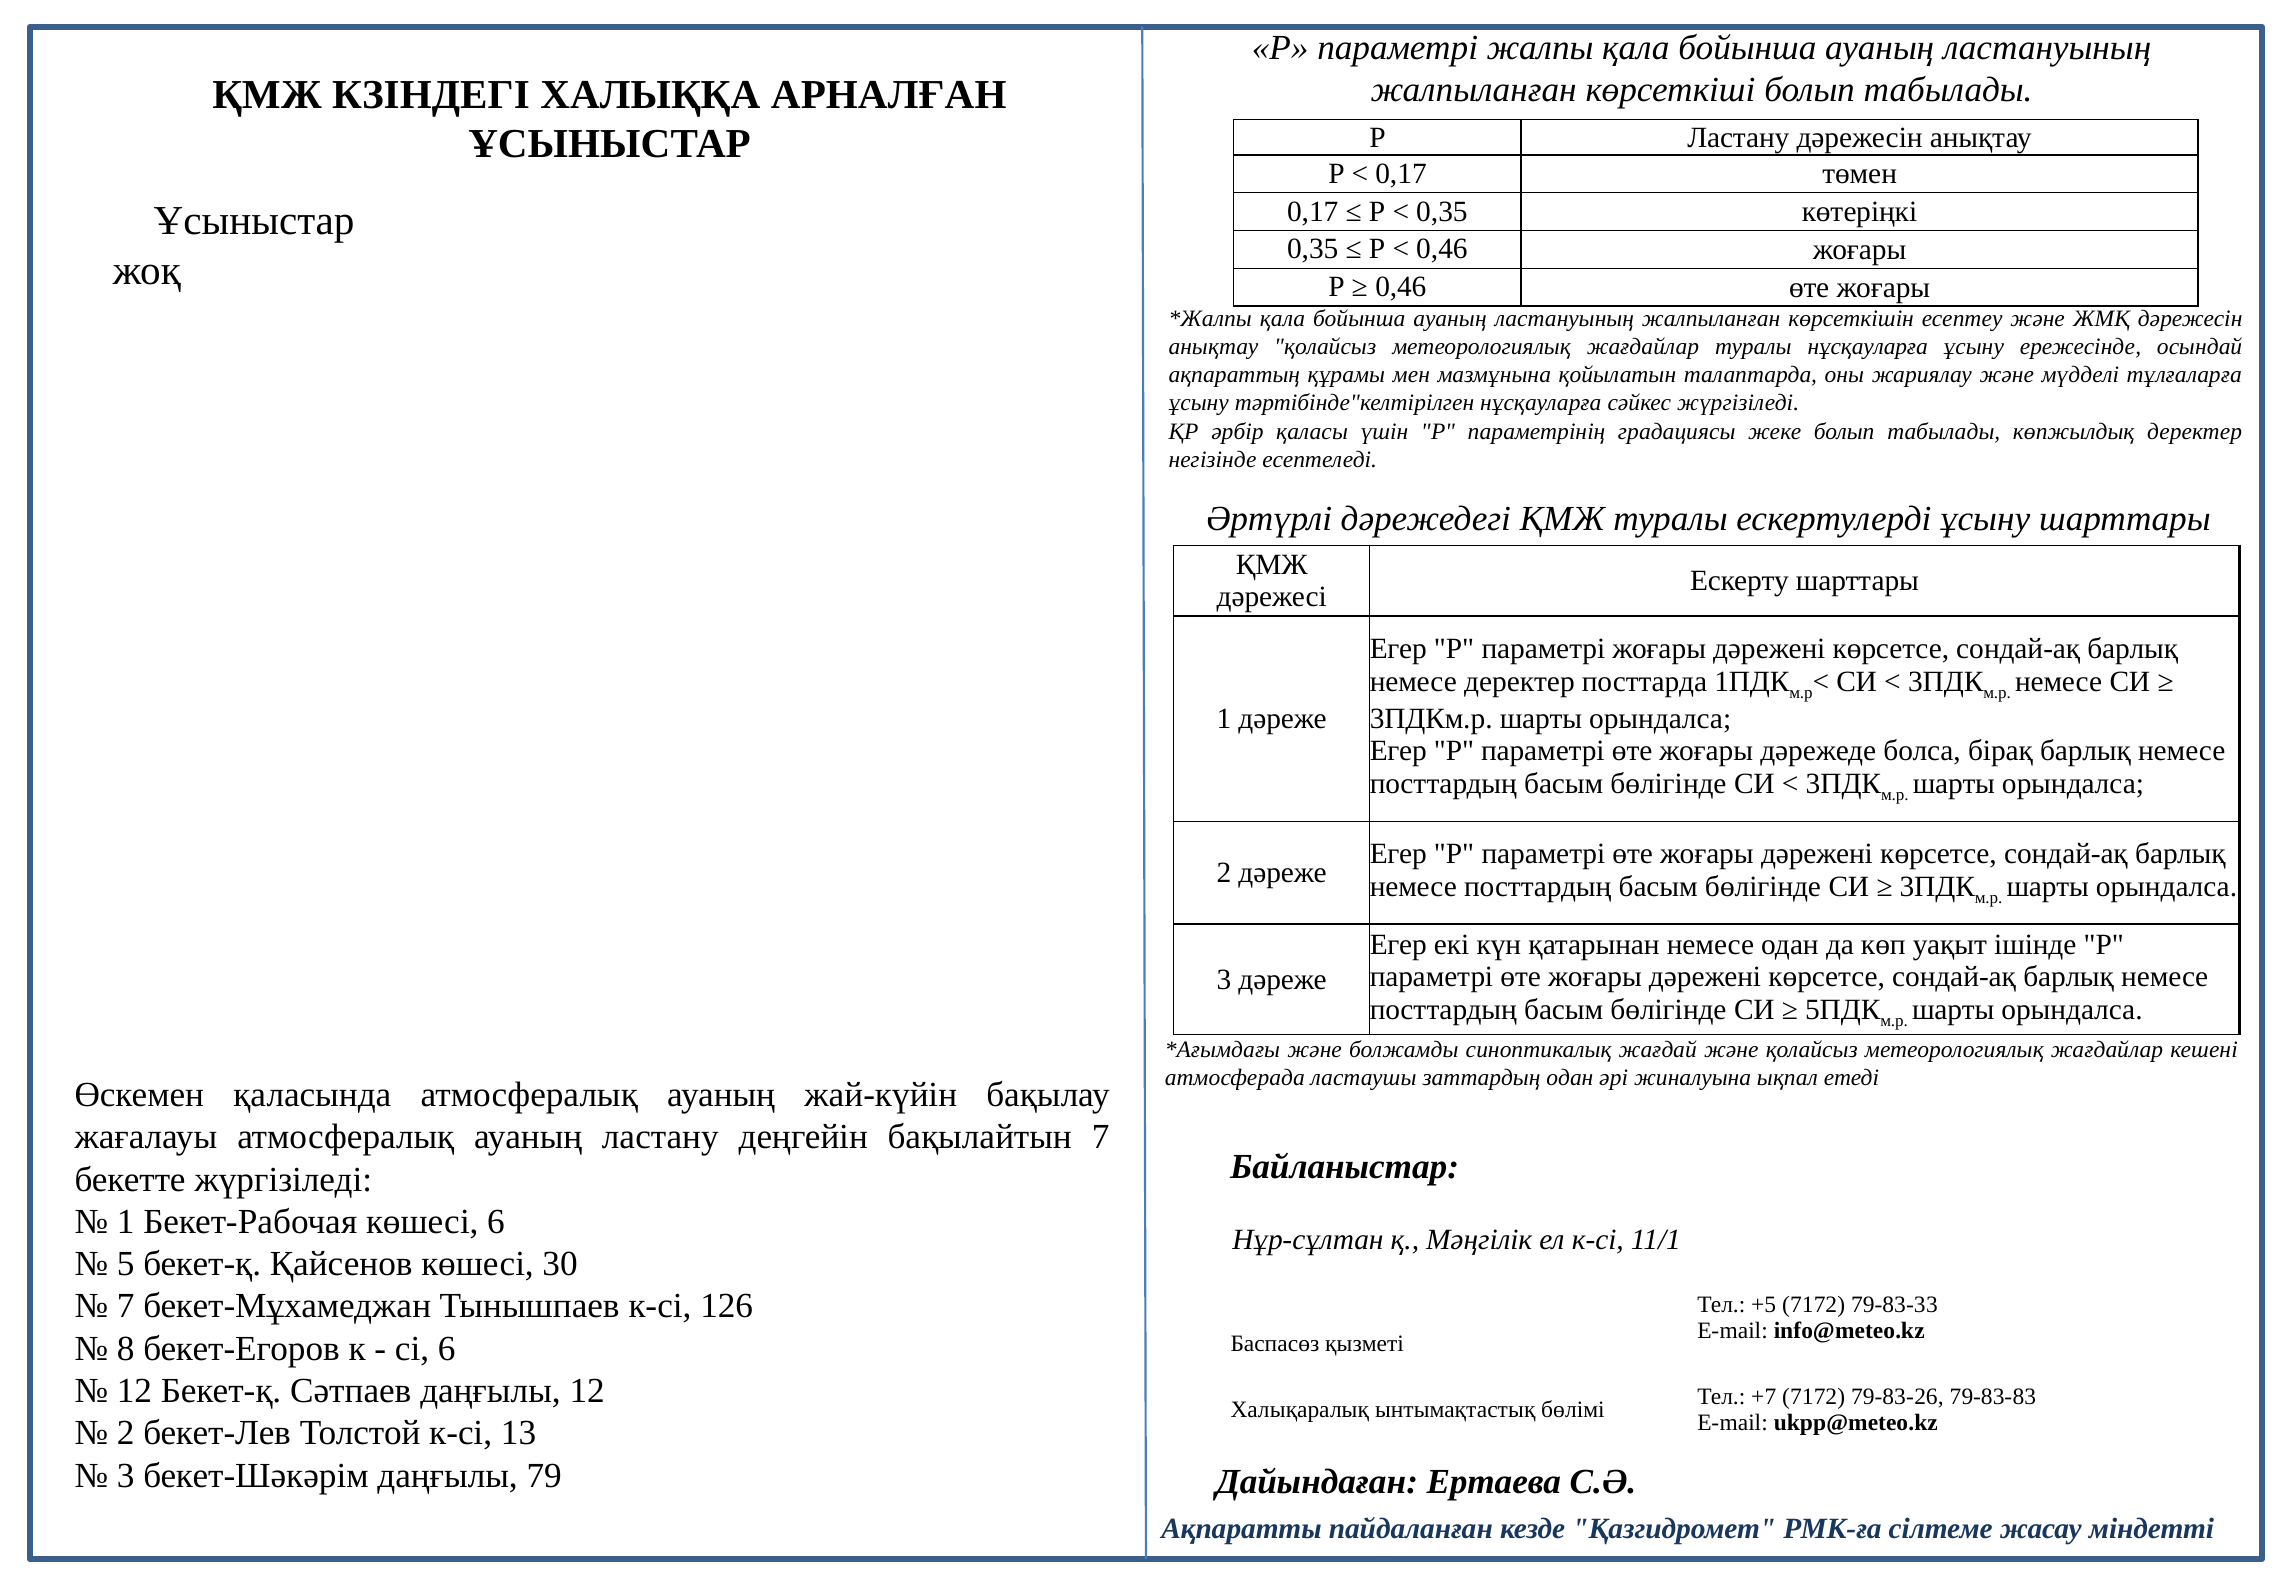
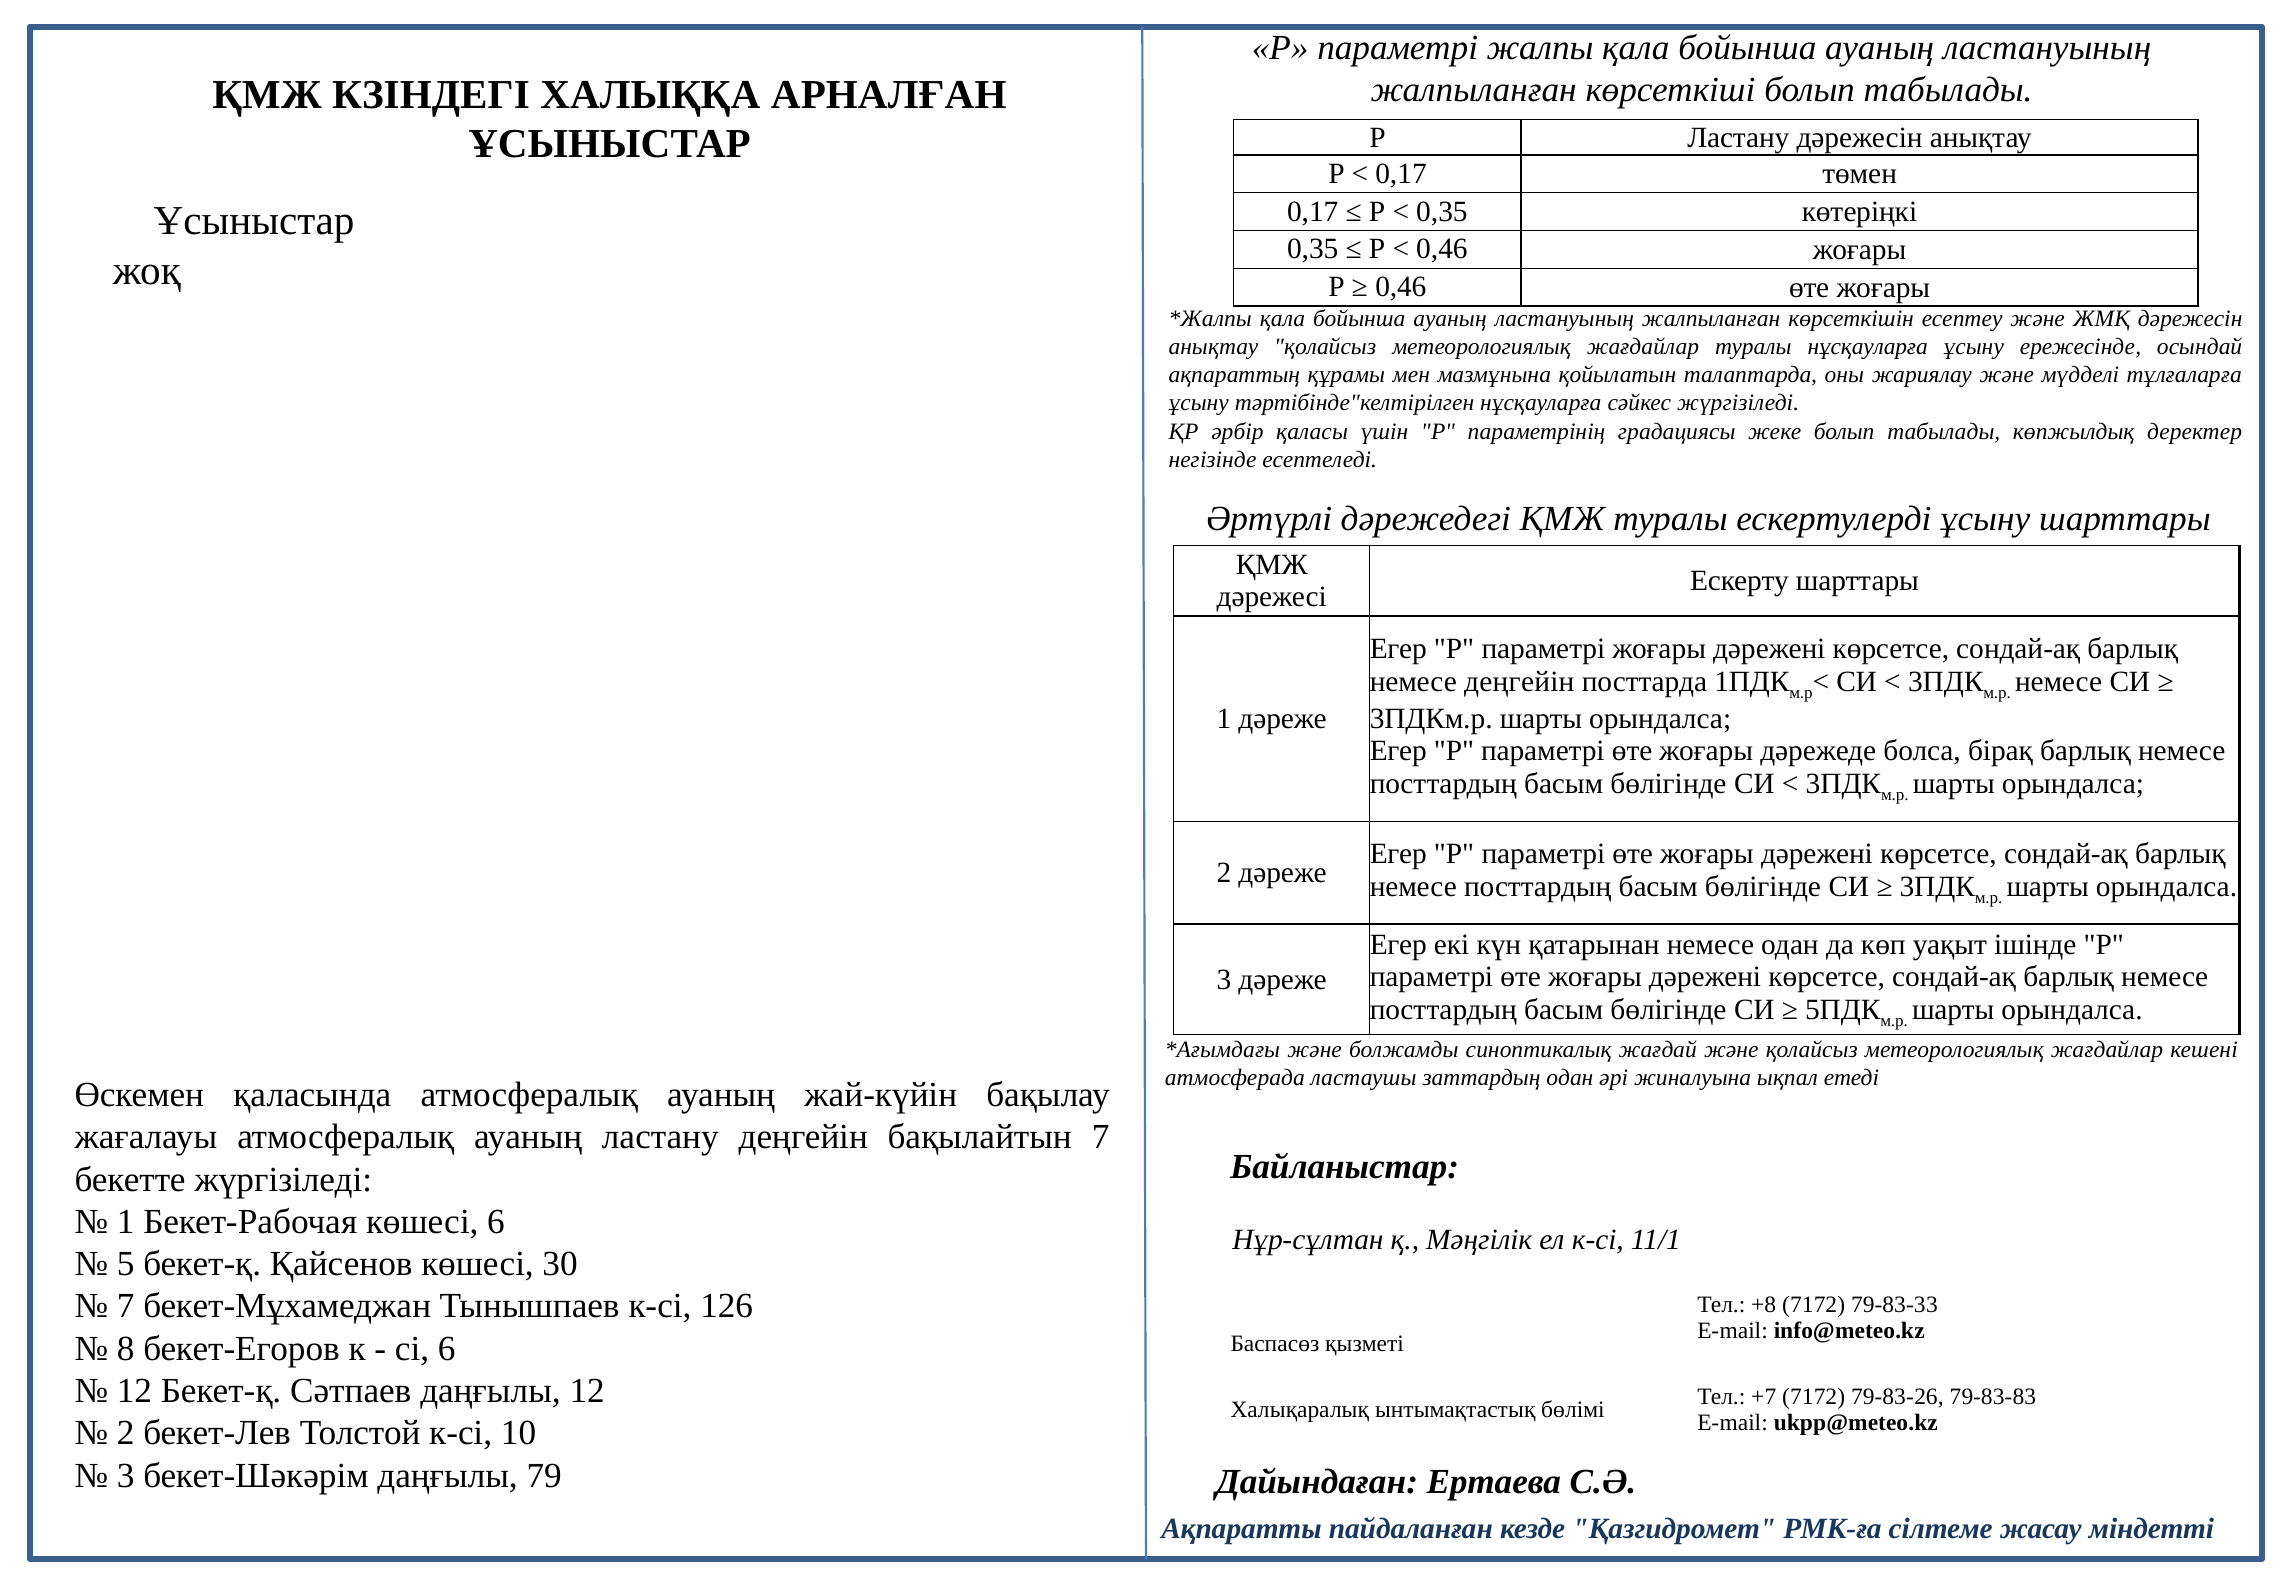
немесе деректер: деректер -> деңгейін (1519, 682)
+5: +5 -> +8 (1764, 1306)
13: 13 -> 10 (519, 1434)
